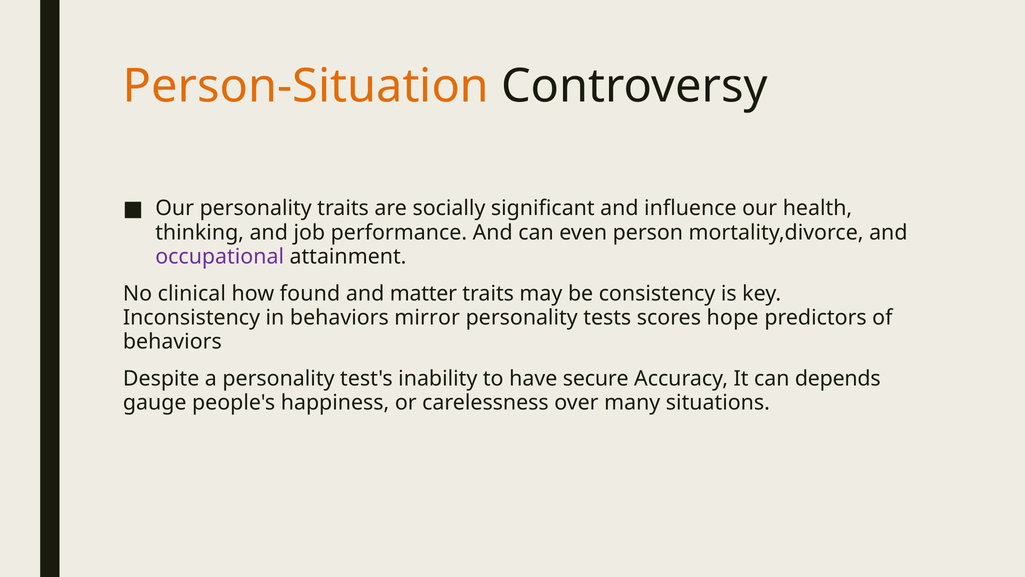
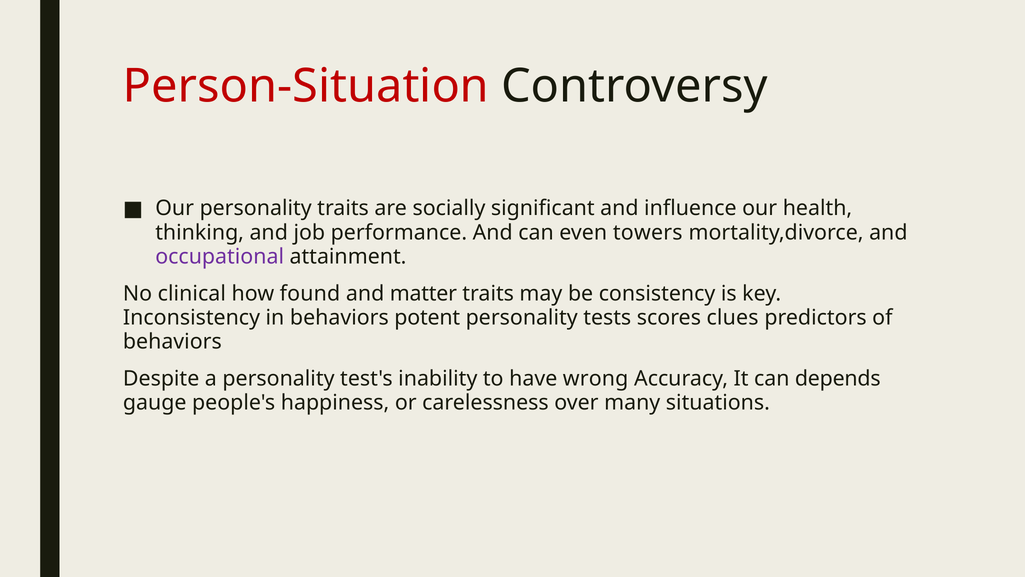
Person-Situation colour: orange -> red (306, 86)
person: person -> towers (648, 232)
mirror: mirror -> potent (427, 317)
hope: hope -> clues (733, 317)
secure: secure -> wrong (596, 378)
